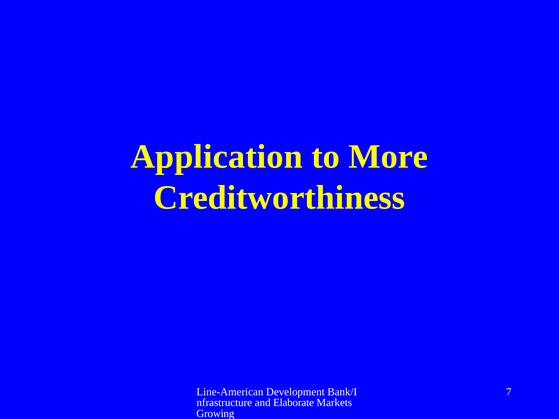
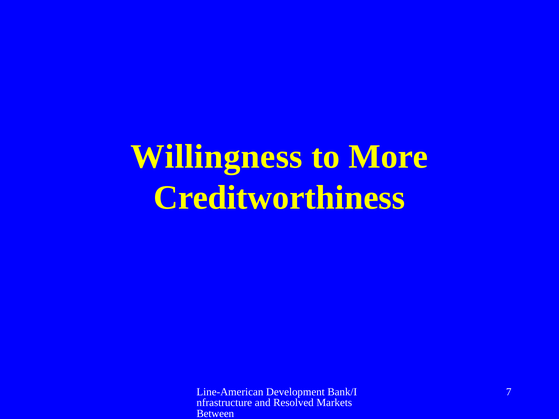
Application: Application -> Willingness (217, 157)
Elaborate: Elaborate -> Resolved (293, 403)
Growing: Growing -> Between (215, 414)
